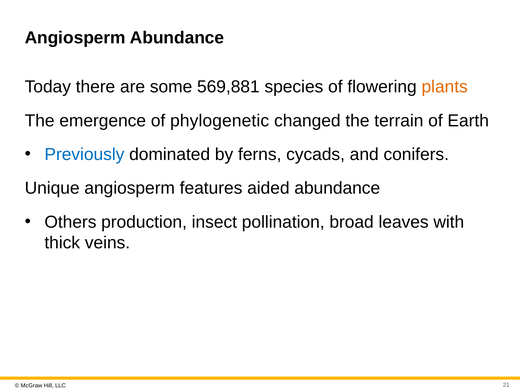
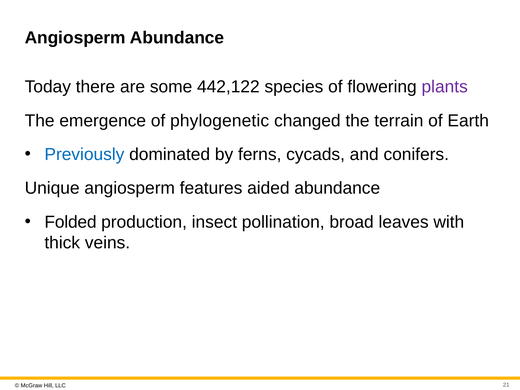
569,881: 569,881 -> 442,122 (228, 87)
plants colour: orange -> purple (445, 87)
Others: Others -> Folded (71, 222)
